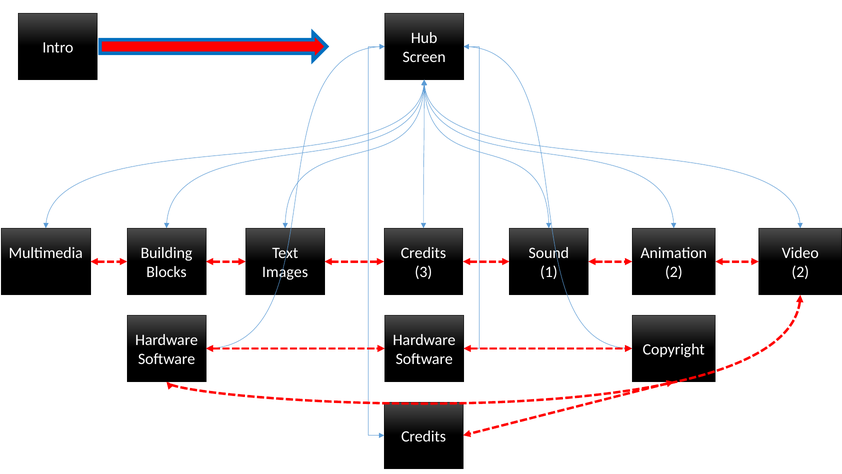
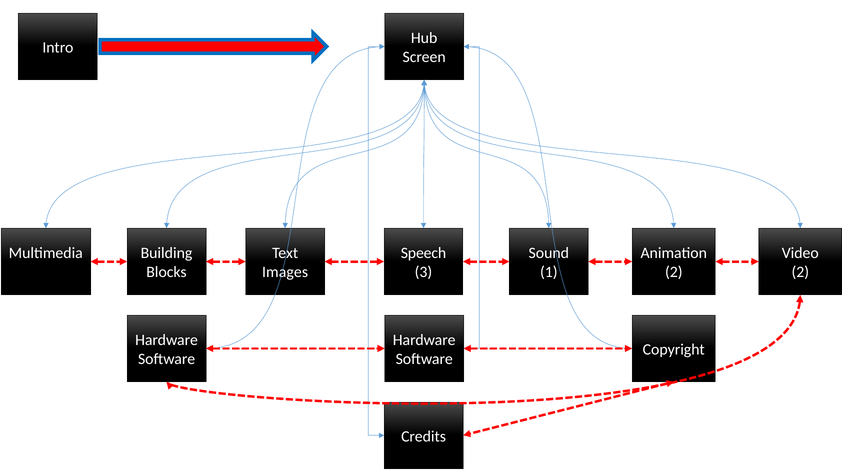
Credits: Credits -> Speech (424, 253)
